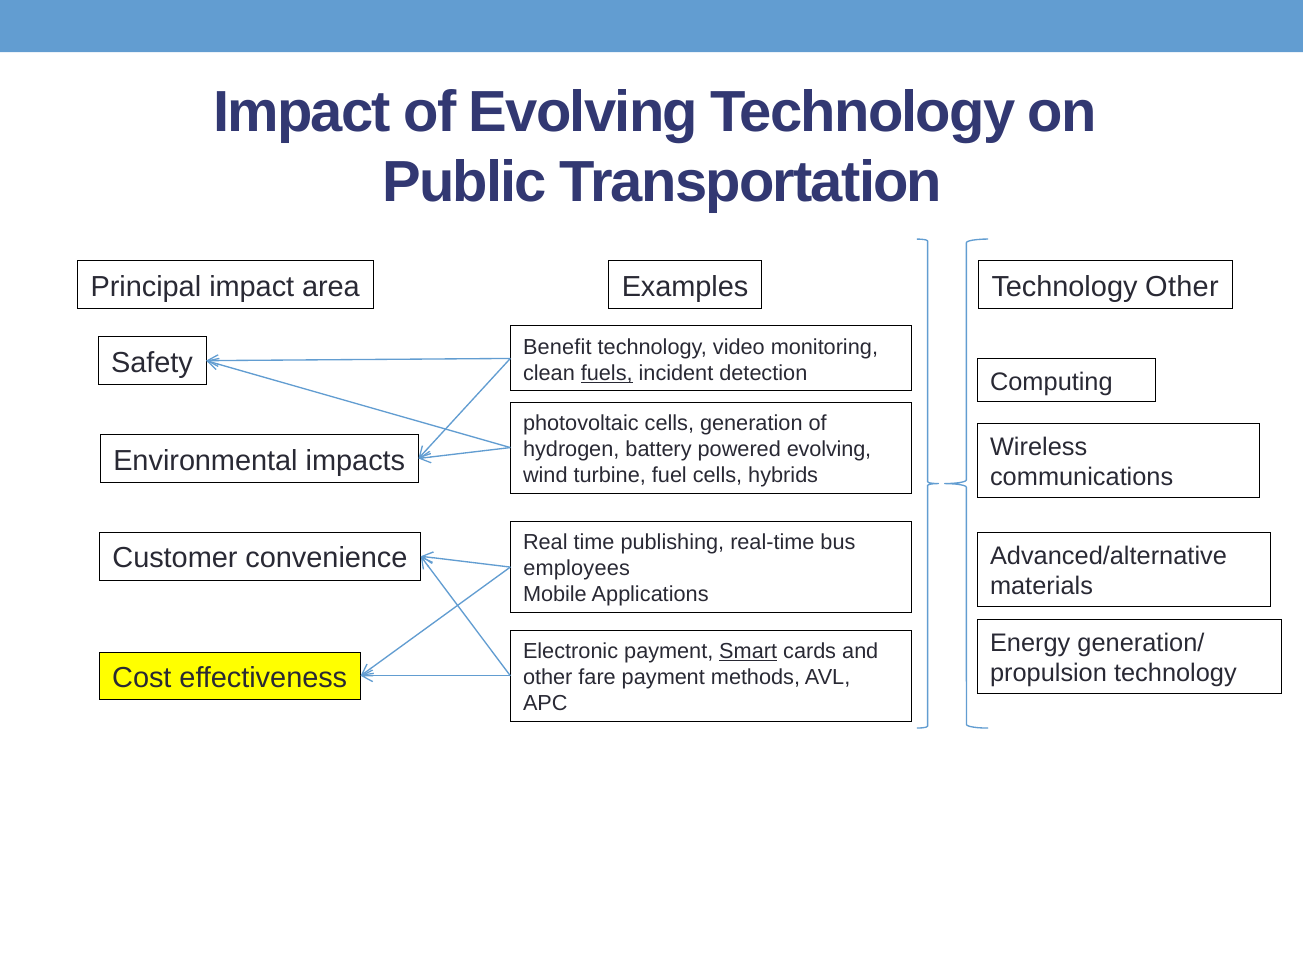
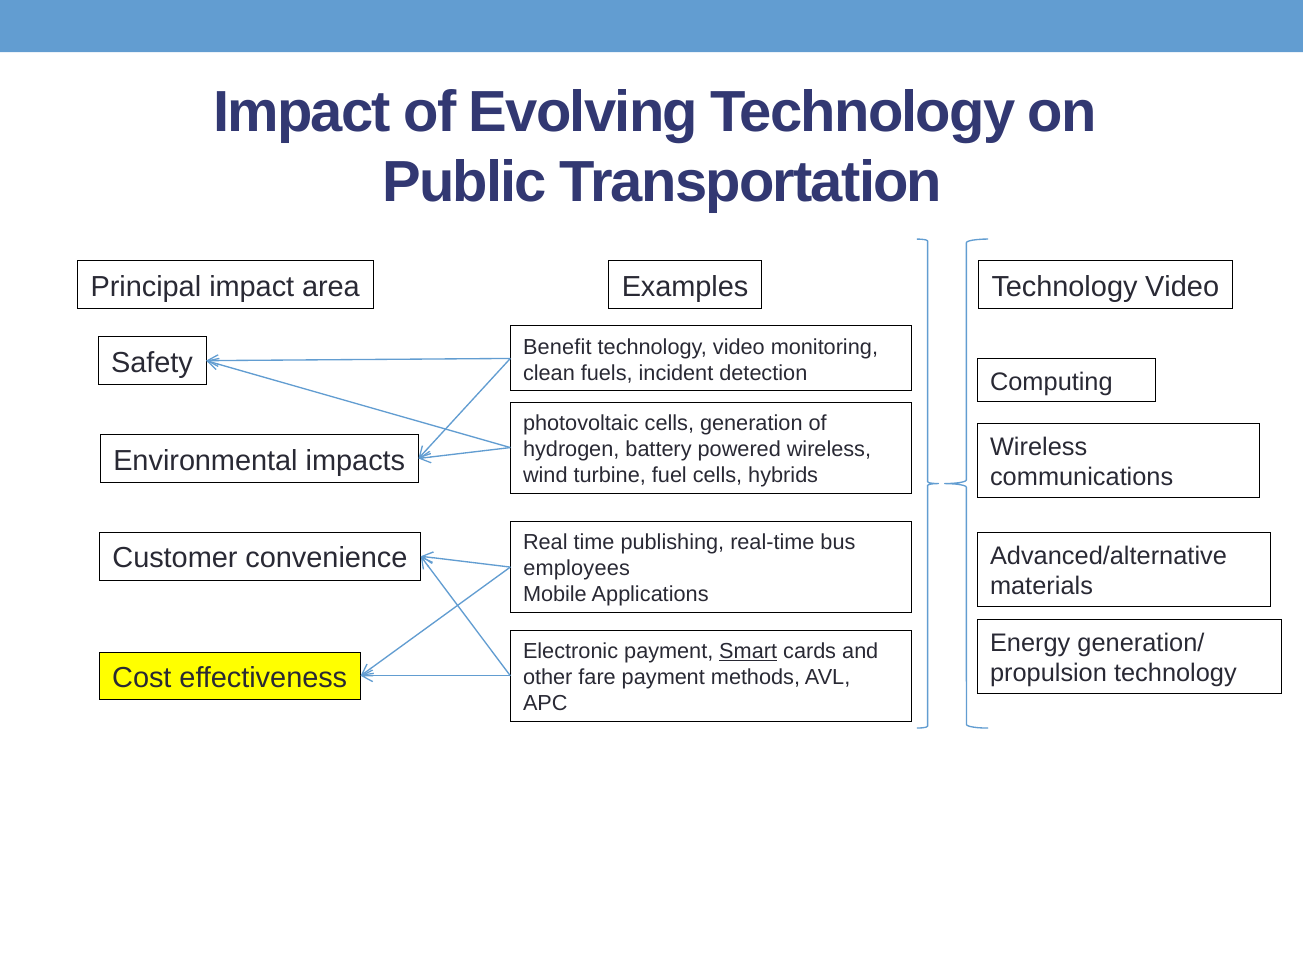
Other: Other -> Video (1182, 286)
fuels underline: present -> none (607, 373)
powered evolving: evolving -> wireless (829, 449)
